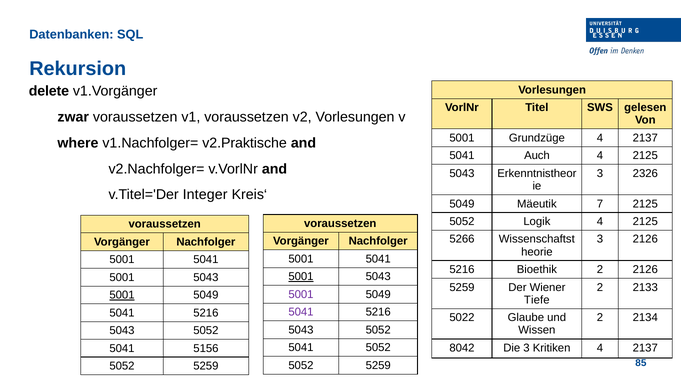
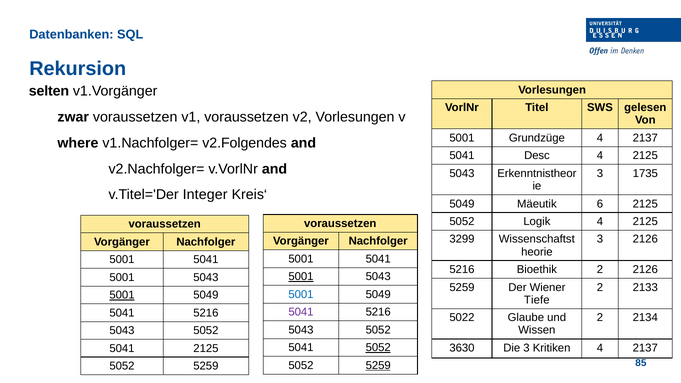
delete: delete -> selten (49, 91)
v2.Praktische: v2.Praktische -> v2.Folgendes (245, 143)
Auch: Auch -> Desc (537, 156)
2326: 2326 -> 1735 (645, 173)
7: 7 -> 6 (600, 204)
5266: 5266 -> 3299 (462, 239)
5001 colour: purple -> blue (301, 294)
5052 underline: none -> present (378, 348)
8042: 8042 -> 3630 (462, 348)
5041 5156: 5156 -> 2125 (206, 348)
5259 underline: none -> present (378, 365)
